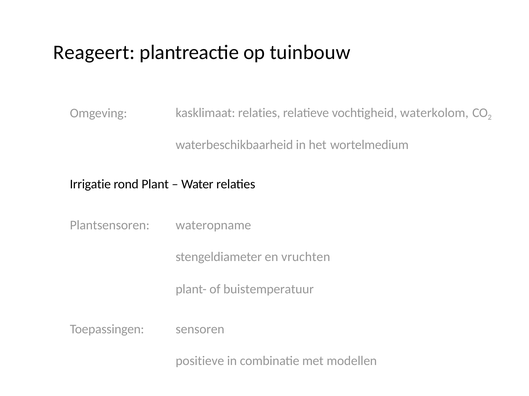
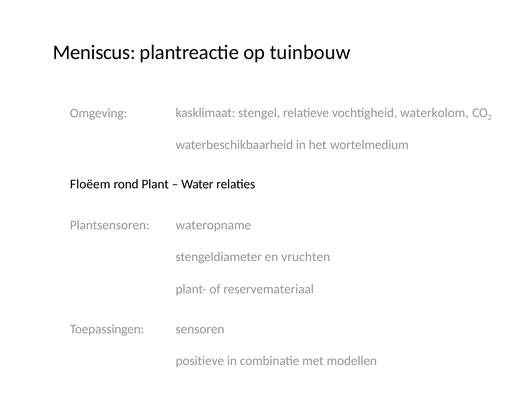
Reageert: Reageert -> Meniscus (94, 52)
kasklimaat relaties: relaties -> stengel (259, 113)
Irrigatie: Irrigatie -> Floëem (90, 185)
buistemperatuur: buistemperatuur -> reservemateriaal (269, 290)
